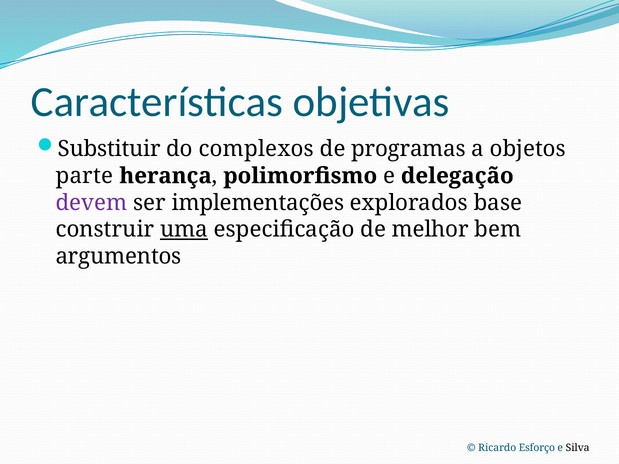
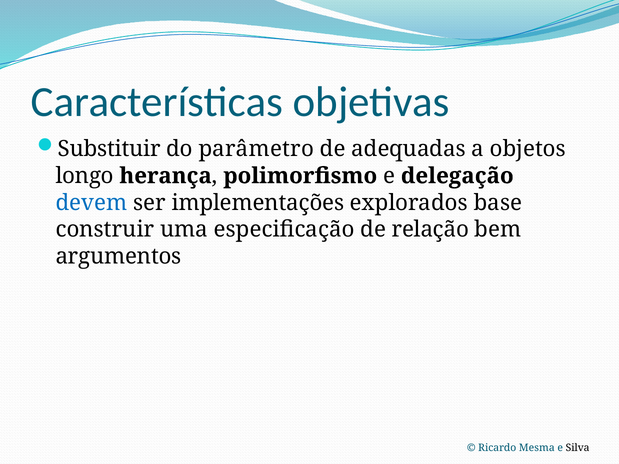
complexos: complexos -> parâmetro (256, 149)
programas: programas -> adequadas (409, 149)
parte: parte -> longo (85, 176)
devem colour: purple -> blue (91, 203)
uma underline: present -> none (184, 230)
melhor: melhor -> relação (430, 230)
Esforço: Esforço -> Mesma (537, 448)
